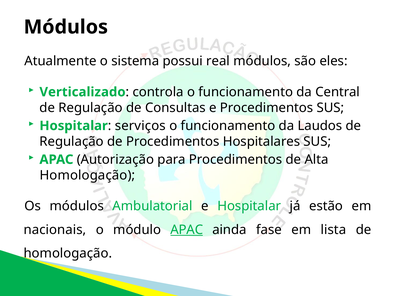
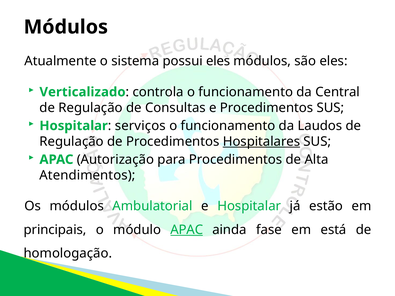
possui real: real -> eles (218, 61)
Hospitalares underline: none -> present (261, 142)
Homologação: Homologação -> Atendimentos (87, 175)
nacionais: nacionais -> principais (55, 230)
lista: lista -> está (334, 230)
